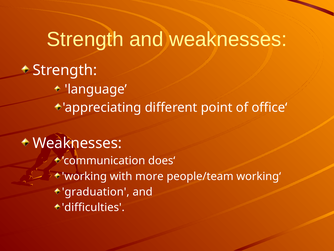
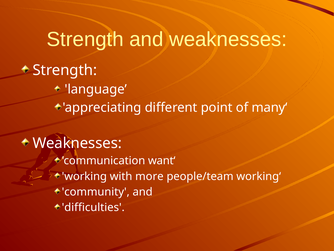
office‘: office‘ -> many‘ (270, 107)
does‘: does‘ -> want‘ (162, 160)
graduation: graduation -> community (96, 192)
